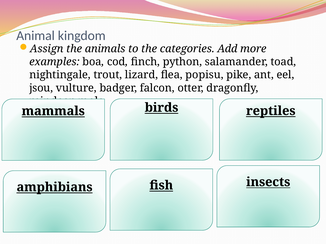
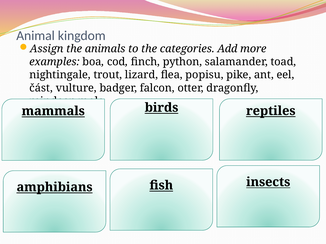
jsou: jsou -> část (41, 88)
